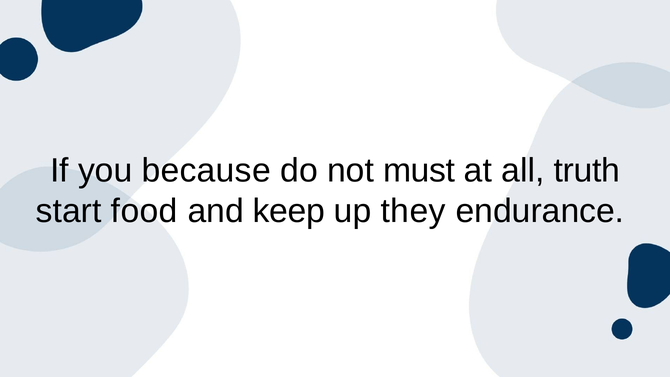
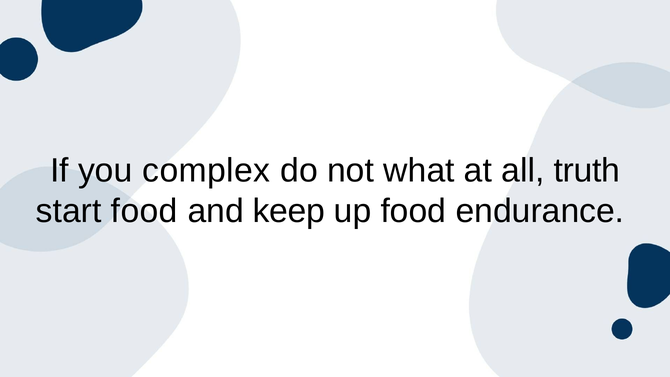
because: because -> complex (206, 171)
must: must -> what (419, 171)
up they: they -> food (413, 211)
